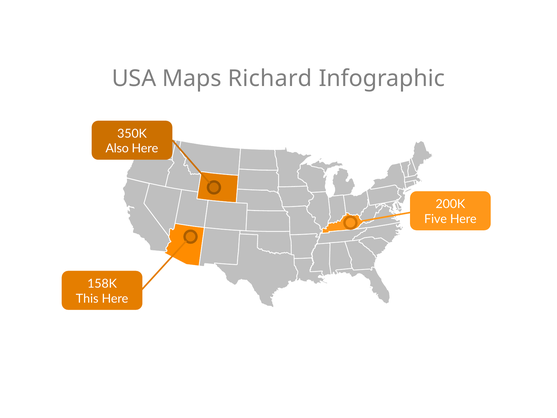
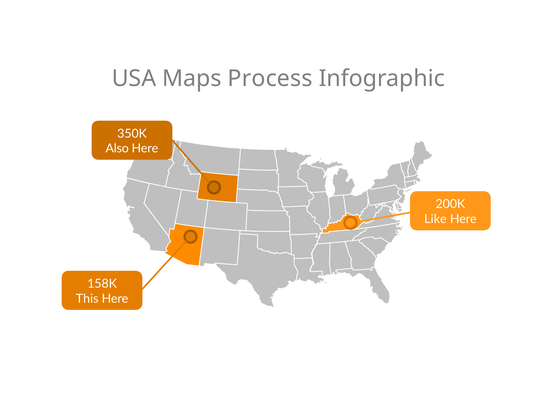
Richard: Richard -> Process (270, 78)
Five: Five -> Like (435, 219)
